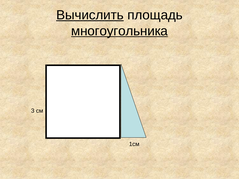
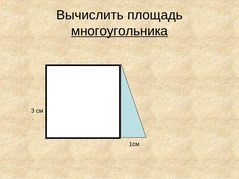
Вычислить underline: present -> none (90, 15)
